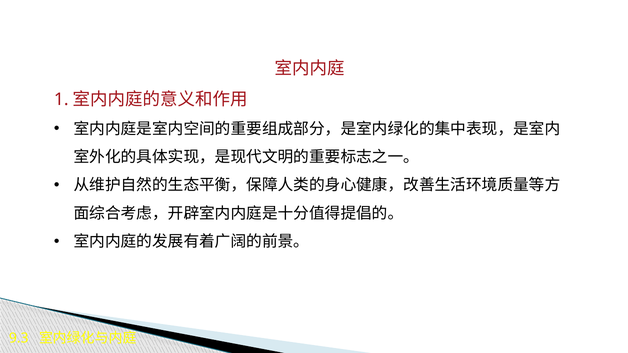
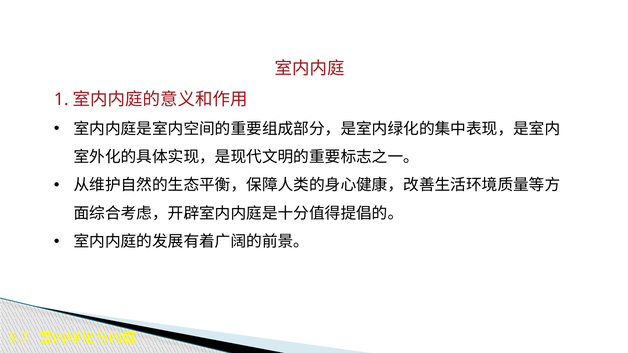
9.3: 9.3 -> 9.7 (19, 339)
